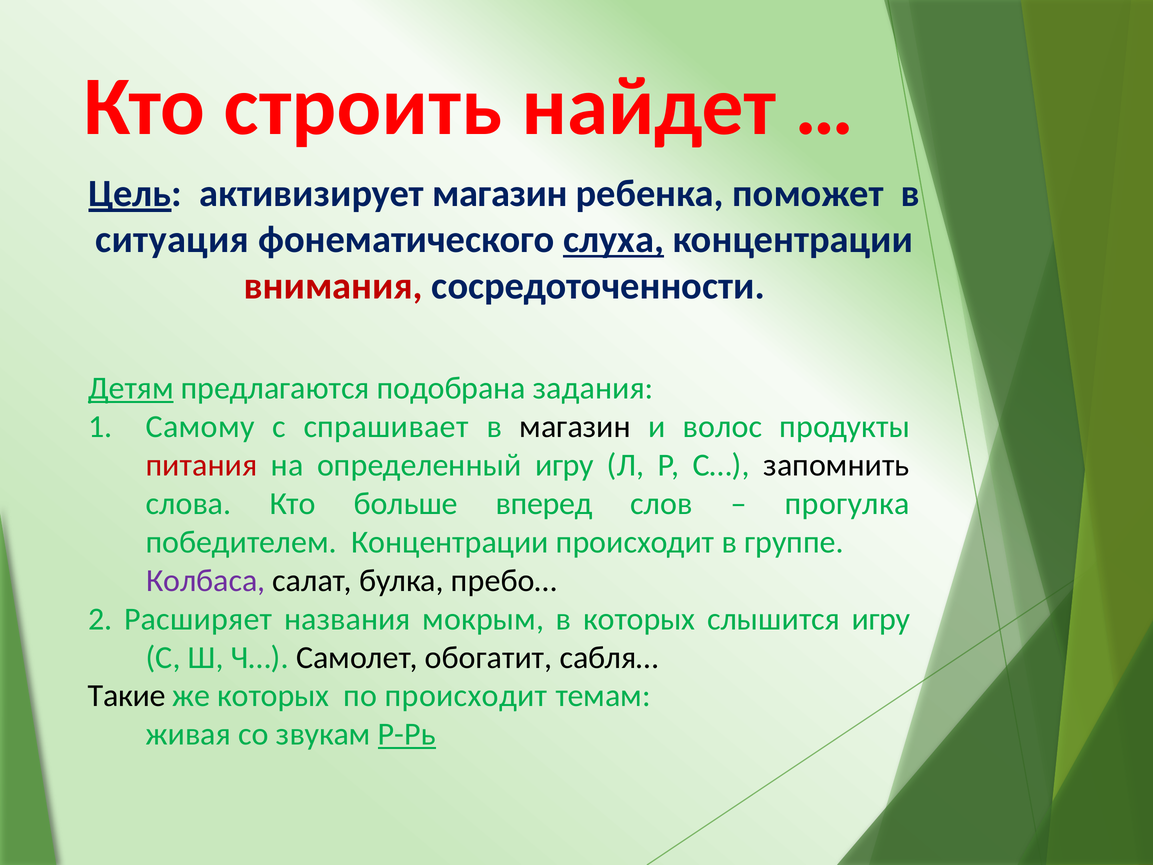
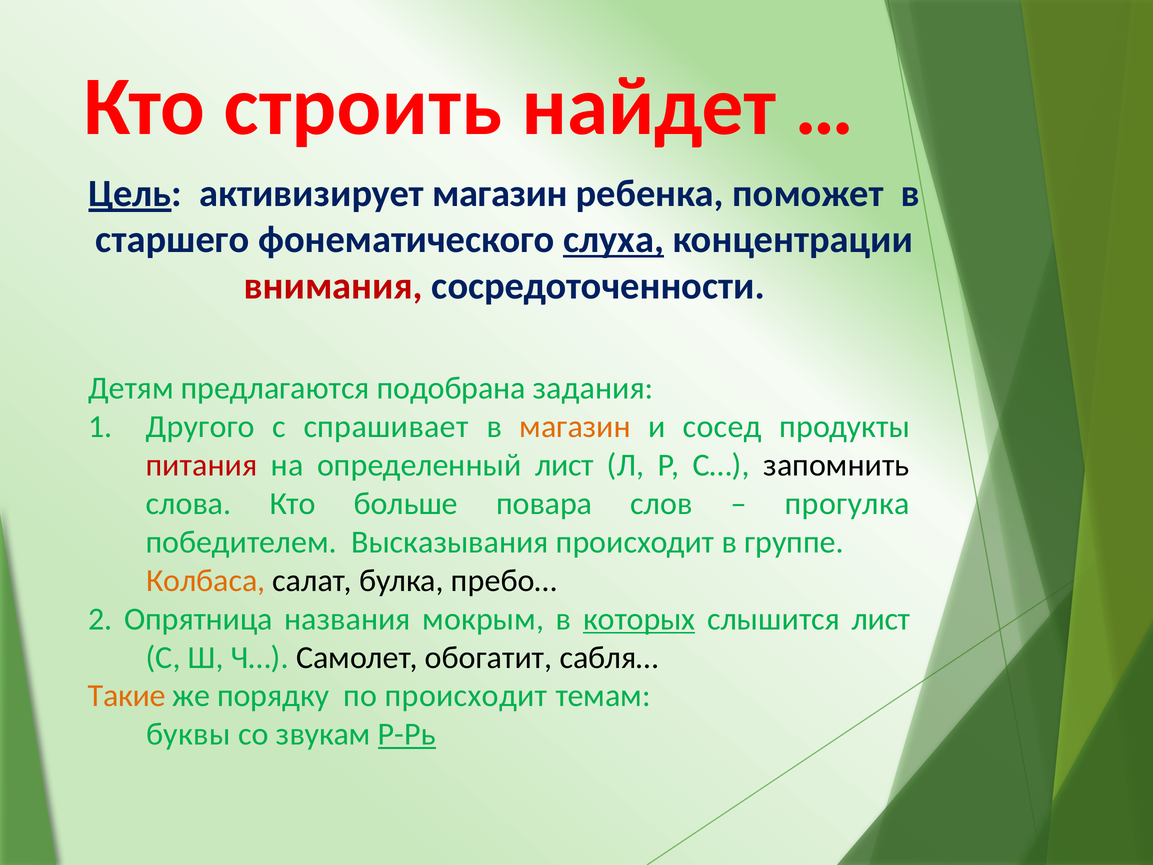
ситуация: ситуация -> старшего (172, 240)
Детям underline: present -> none (131, 388)
Самому: Самому -> Другого (200, 427)
магазин colour: black -> orange (575, 427)
волос: волос -> сосед (722, 427)
определенный игру: игру -> лист (564, 465)
вперед: вперед -> повара (544, 503)
победителем Концентрации: Концентрации -> Высказывания (450, 542)
Колбаса colour: purple -> orange (206, 580)
Расширяет: Расширяет -> Опрятница (198, 619)
которых underline: none -> present (639, 619)
слышится игру: игру -> лист (881, 619)
Такие colour: black -> orange (127, 696)
же которых: которых -> порядку (273, 696)
живая: живая -> буквы (188, 734)
